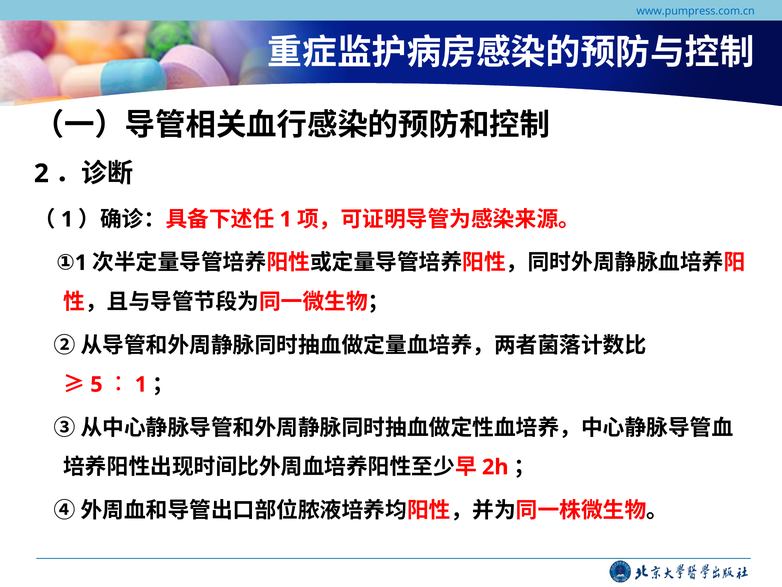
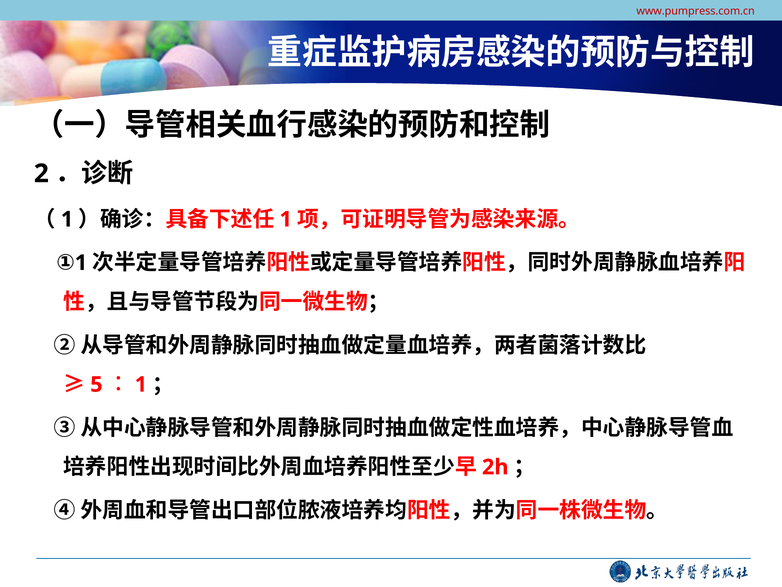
www.pumpress.com.cn colour: blue -> red (696, 11)
